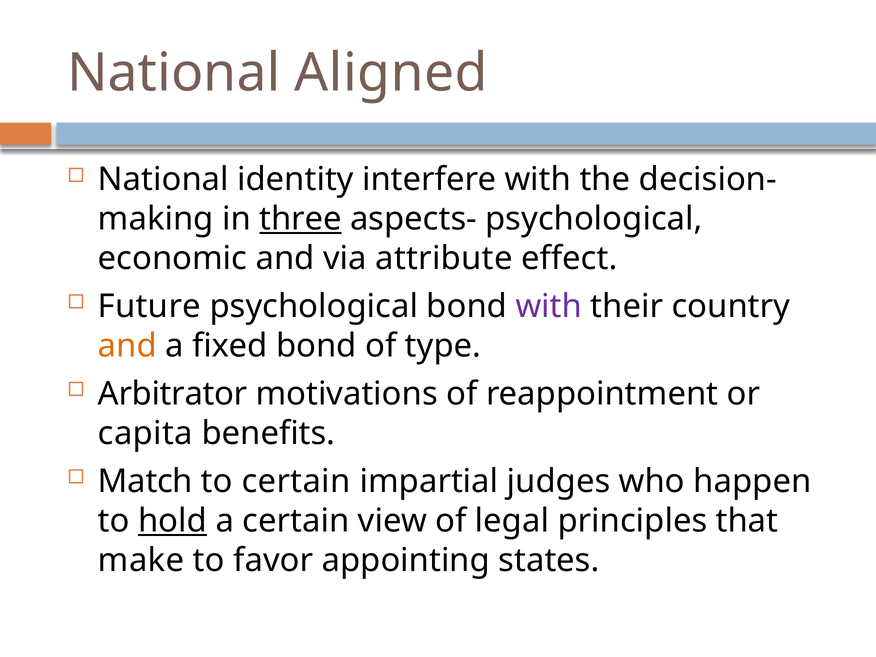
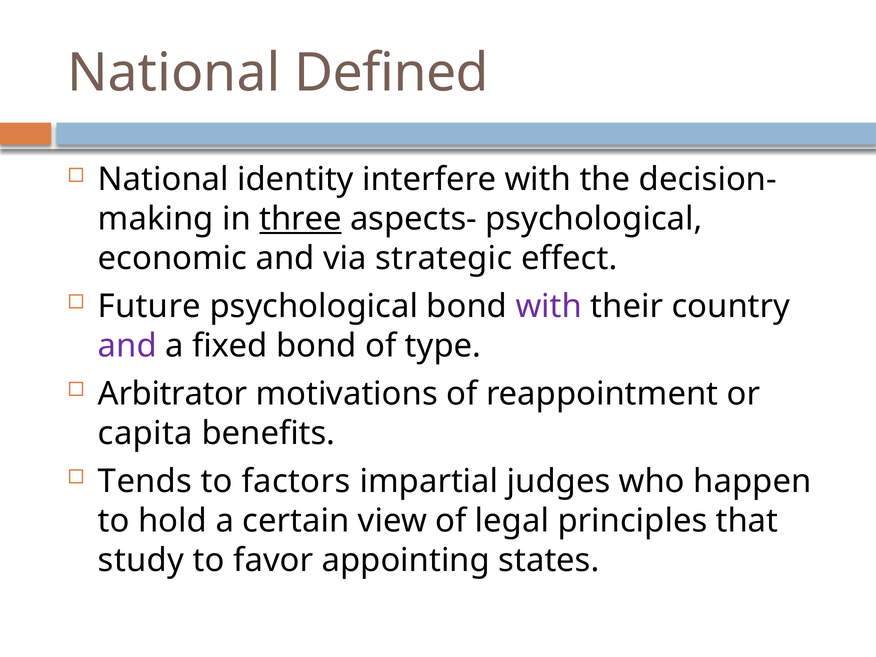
Aligned: Aligned -> Defined (392, 73)
attribute: attribute -> strategic (444, 259)
and colour: orange -> purple (127, 346)
Match: Match -> Tends (145, 481)
to certain: certain -> factors (296, 481)
hold underline: present -> none (173, 521)
make: make -> study (141, 560)
